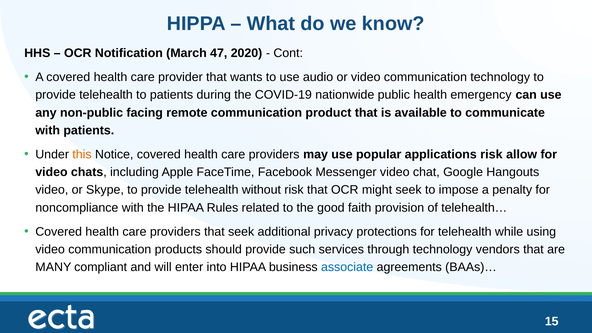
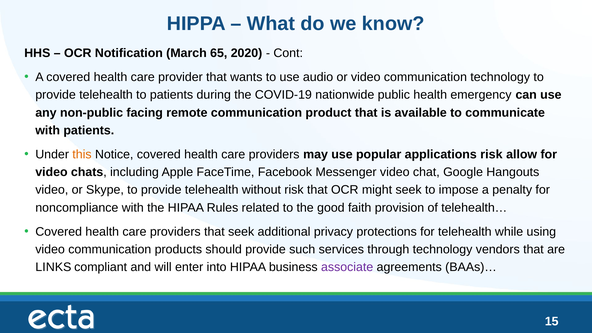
47: 47 -> 65 (219, 53)
MANY: MANY -> LINKS (53, 267)
associate colour: blue -> purple (347, 267)
